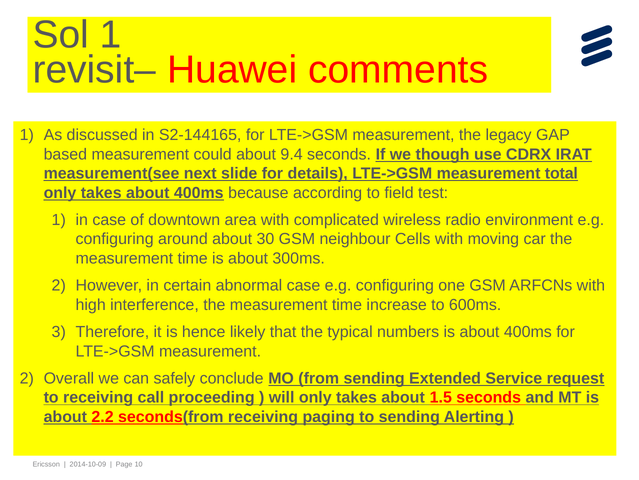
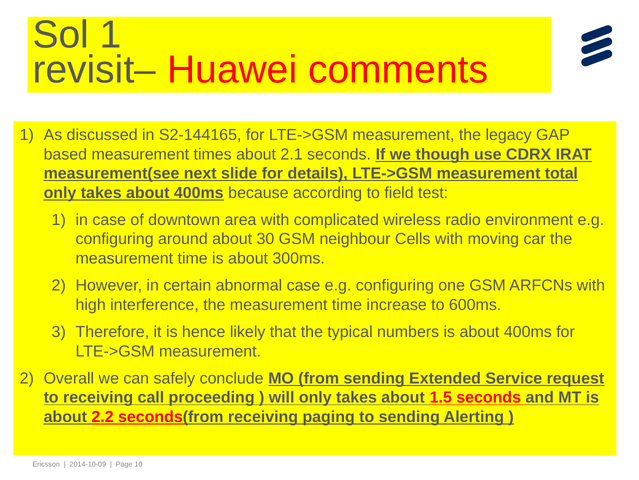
could: could -> times (213, 154)
9.4: 9.4 -> 2.1 (292, 154)
